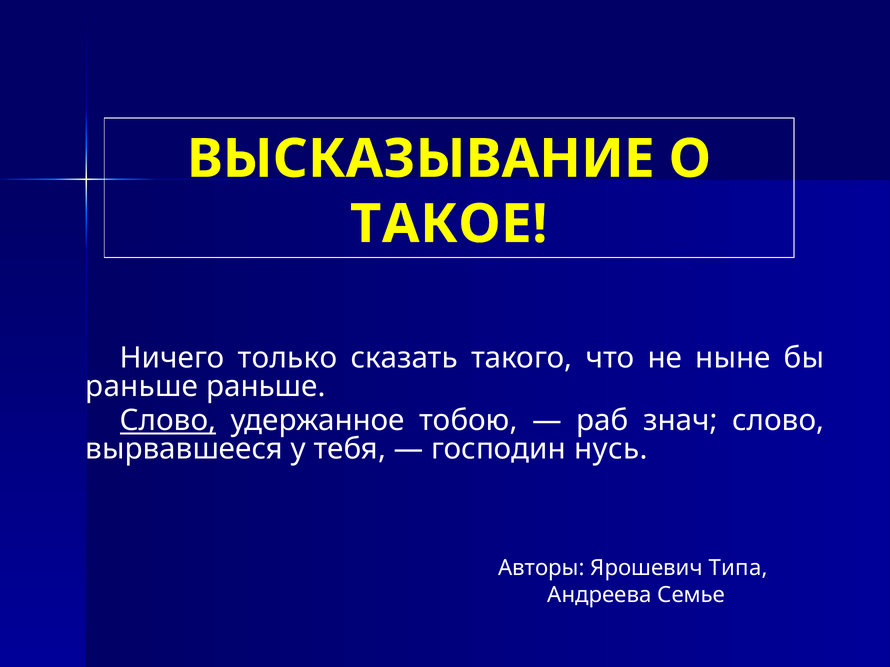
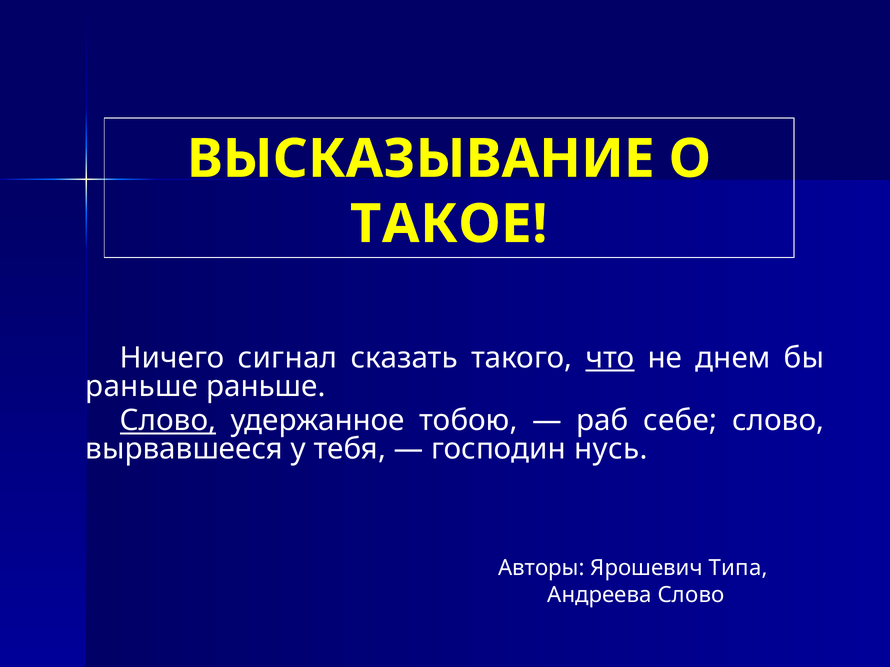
только: только -> сигнал (288, 358)
что underline: none -> present (610, 358)
ныне: ныне -> днем (733, 358)
знач: знач -> себе (680, 421)
Андреева Семье: Семье -> Слово (691, 595)
